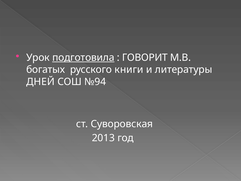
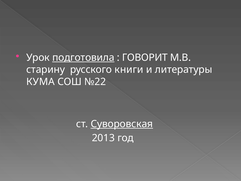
богатых: богатых -> старину (46, 70)
ДНЕЙ: ДНЕЙ -> КУМА (40, 82)
№94: №94 -> №22 (95, 82)
Суворовская underline: none -> present (122, 124)
